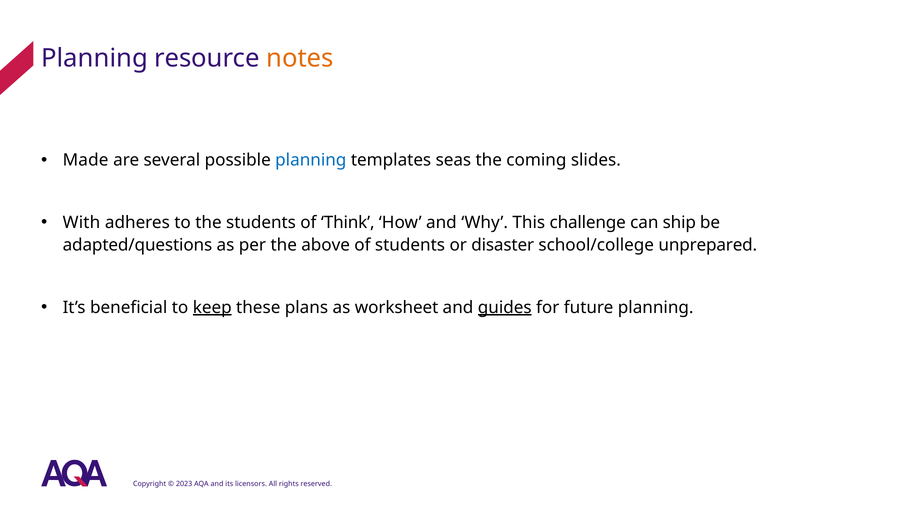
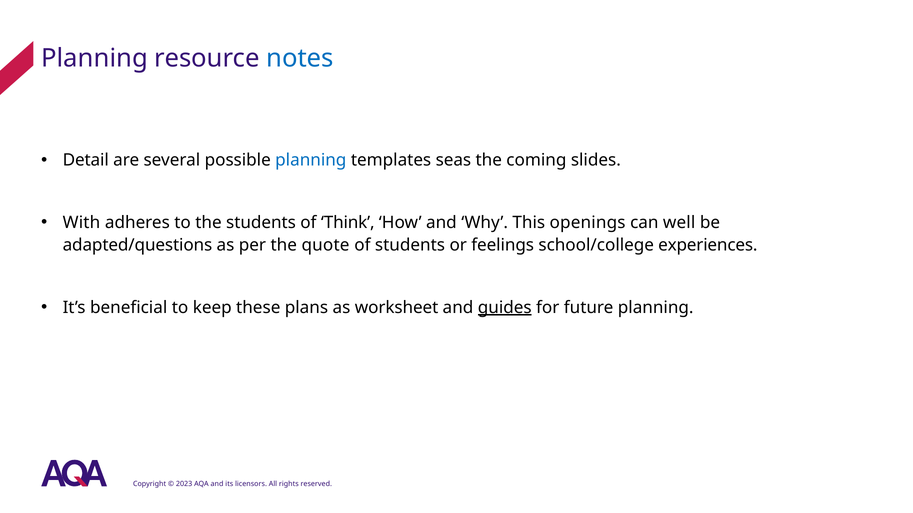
notes colour: orange -> blue (300, 58)
Made: Made -> Detail (86, 160)
challenge: challenge -> openings (588, 223)
ship: ship -> well (679, 223)
above: above -> quote (326, 245)
disaster: disaster -> feelings (503, 245)
unprepared: unprepared -> experiences (708, 245)
keep underline: present -> none (212, 308)
